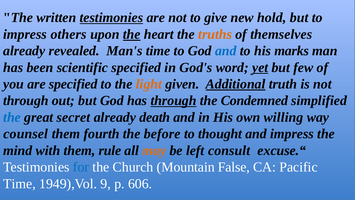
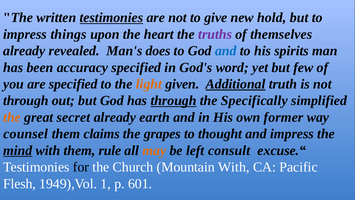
others: others -> things (69, 34)
the underline: present -> none (132, 34)
truths colour: orange -> purple (215, 34)
Man's time: time -> does (158, 51)
marks: marks -> spirits (292, 51)
scientific: scientific -> accuracy (82, 67)
yet underline: present -> none (260, 67)
Condemned: Condemned -> Specifically (254, 101)
the colour: blue -> orange (12, 117)
death: death -> earth (155, 117)
willing: willing -> former (284, 117)
fourth: fourth -> claims (102, 134)
before: before -> grapes (162, 134)
mind underline: none -> present (18, 150)
for colour: blue -> black (81, 167)
Mountain False: False -> With (234, 167)
Time: Time -> Flesh (20, 183)
9: 9 -> 1 (106, 183)
606: 606 -> 601 (140, 183)
